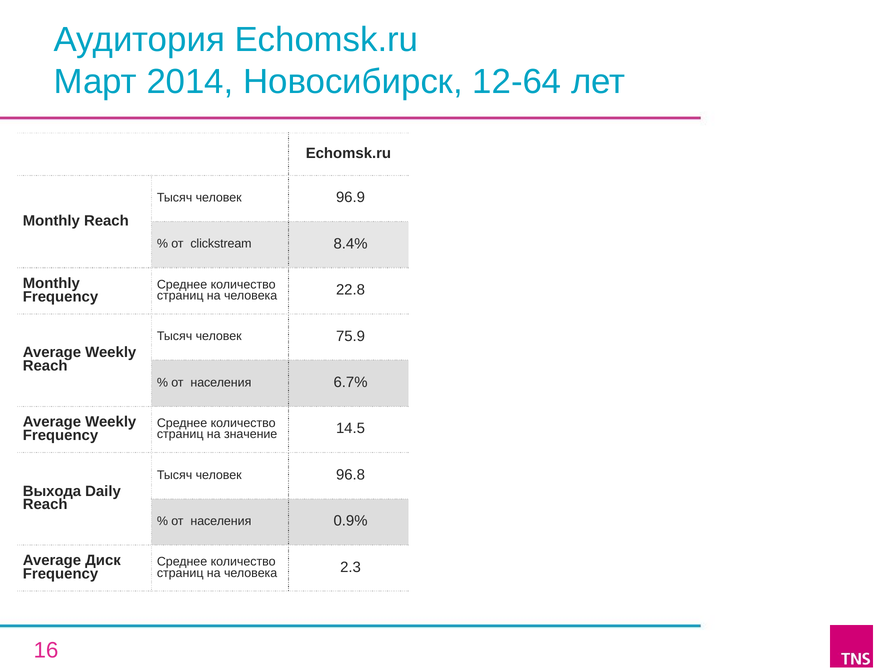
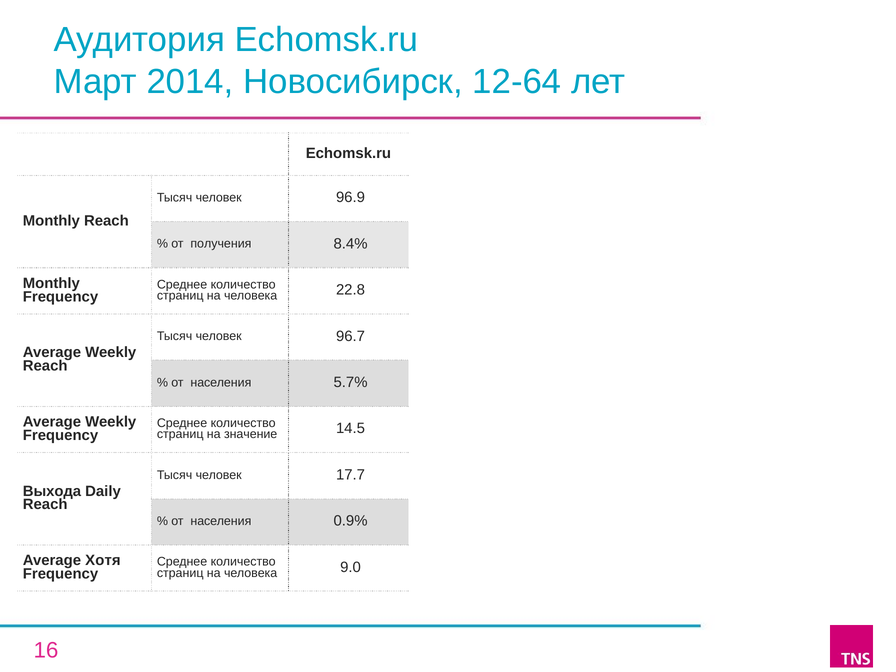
clickstream: clickstream -> получения (221, 244)
75.9: 75.9 -> 96.7 (351, 336)
6.7%: 6.7% -> 5.7% (351, 382)
96.8: 96.8 -> 17.7 (351, 475)
Диск: Диск -> Хотя (103, 561)
2.3: 2.3 -> 9.0 (350, 567)
